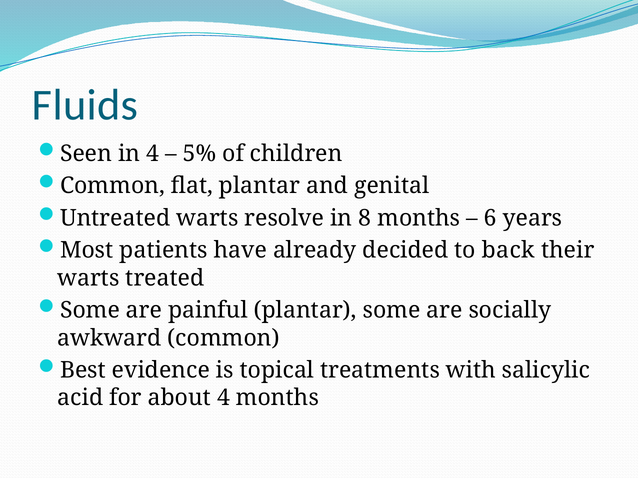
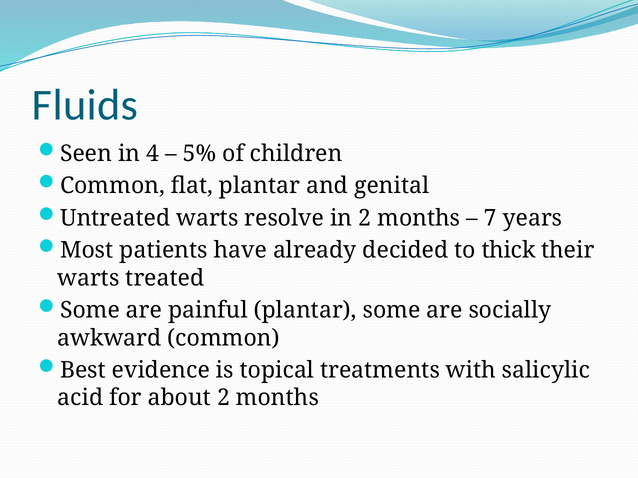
in 8: 8 -> 2 (365, 218)
6: 6 -> 7 (490, 218)
back: back -> thick (508, 251)
about 4: 4 -> 2 (223, 398)
